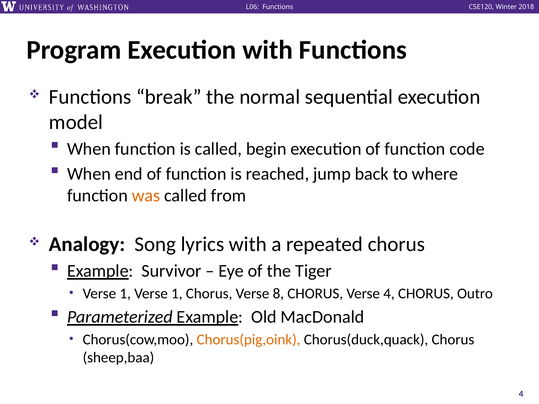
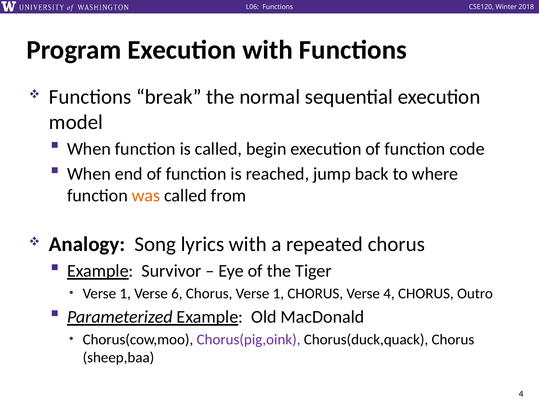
1 Verse 1: 1 -> 6 (177, 294)
Chorus Verse 8: 8 -> 1 (278, 294)
Chorus(pig,oink colour: orange -> purple (249, 340)
